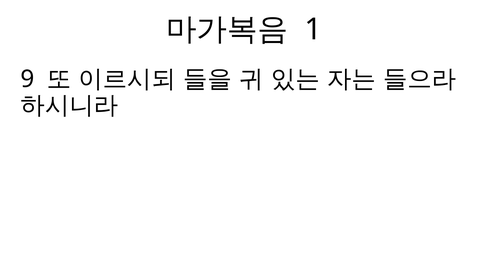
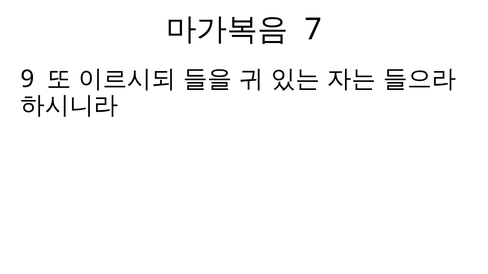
1: 1 -> 7 (313, 29)
